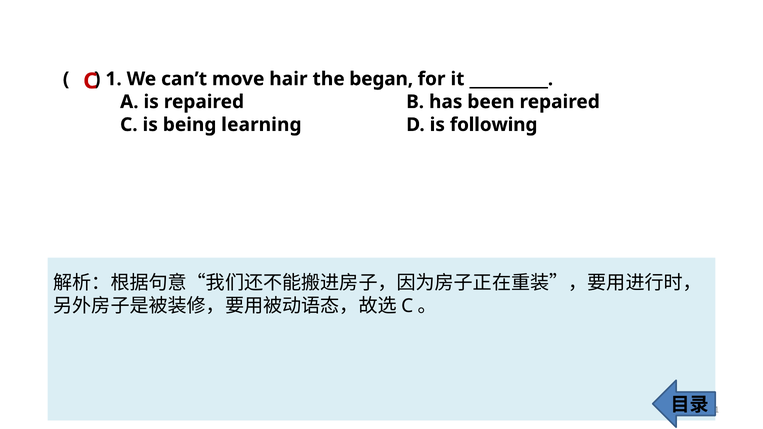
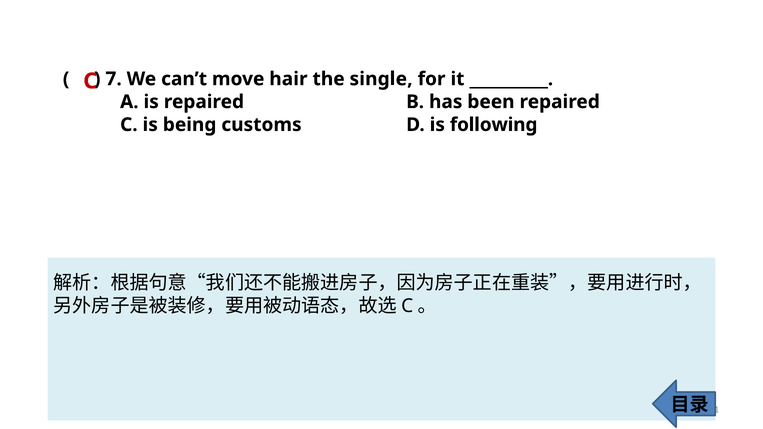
1: 1 -> 7 (114, 79)
began: began -> single (381, 79)
learning: learning -> customs (261, 125)
